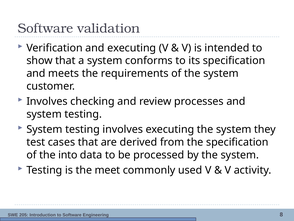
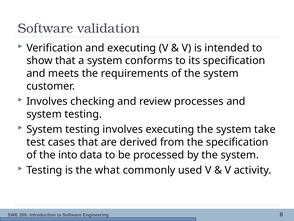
they: they -> take (265, 129)
meet: meet -> what (107, 170)
